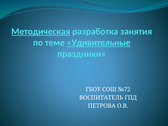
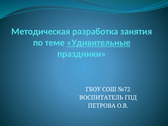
Методическая underline: present -> none (41, 31)
